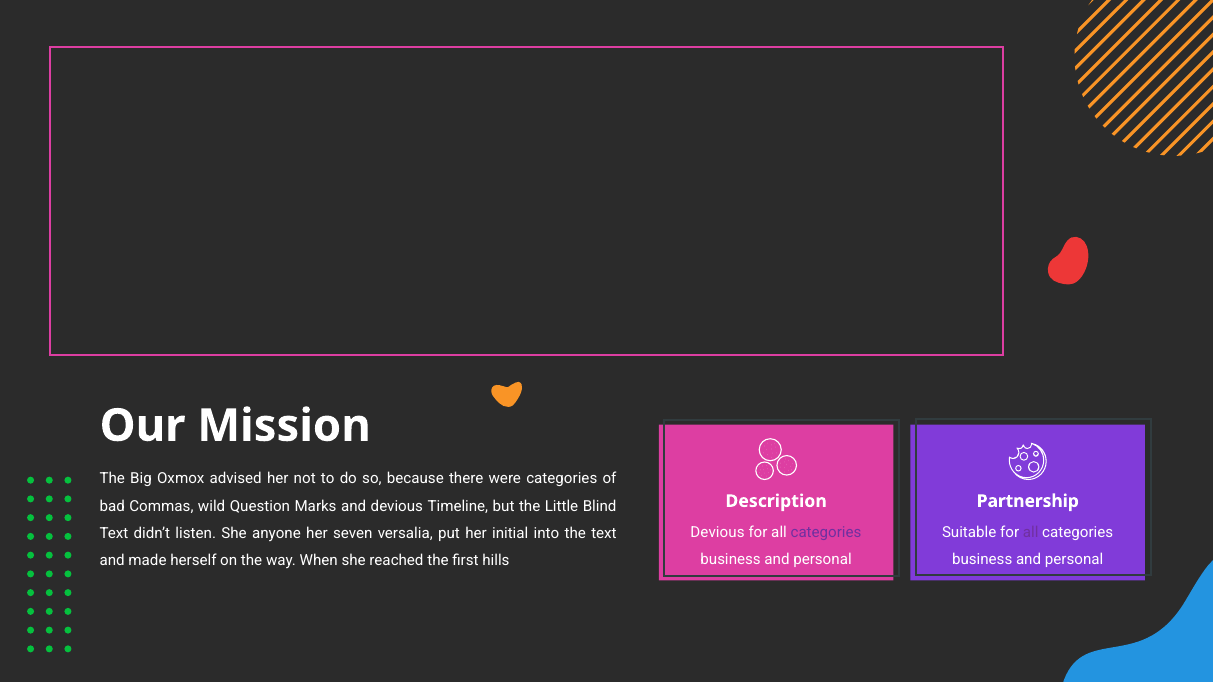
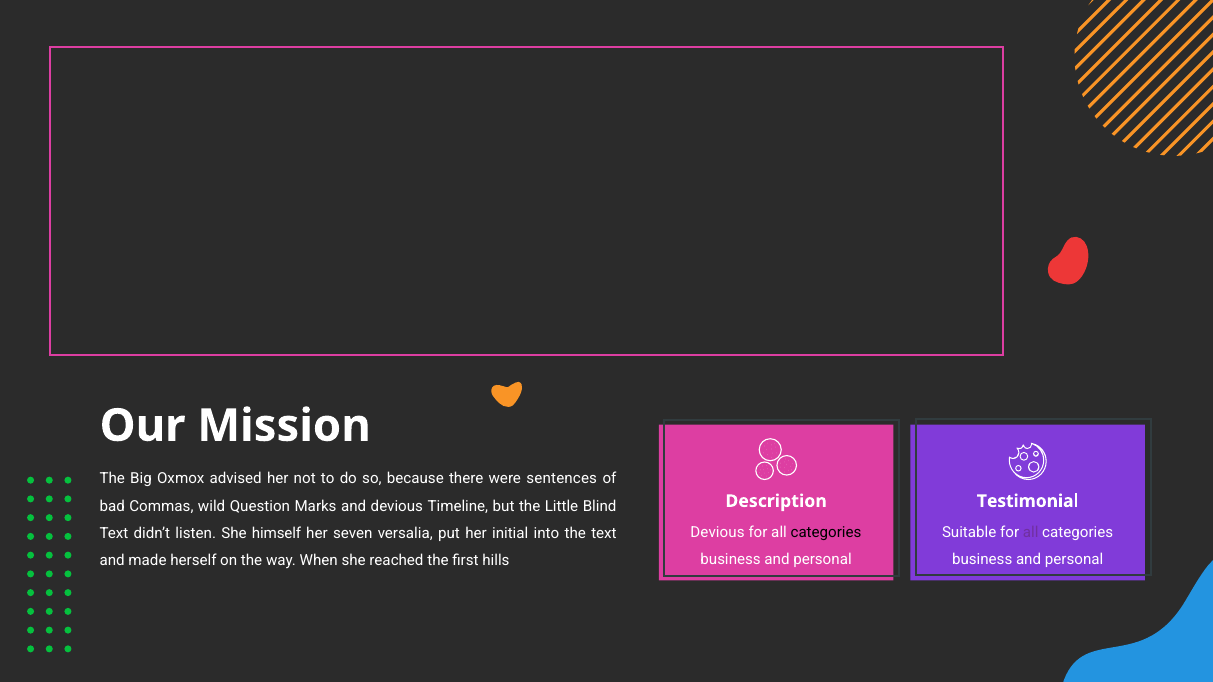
were categories: categories -> sentences (562, 479)
Partnership: Partnership -> Testimonial (1028, 501)
categories colour: purple -> black (826, 532)
anyone: anyone -> himself (277, 534)
